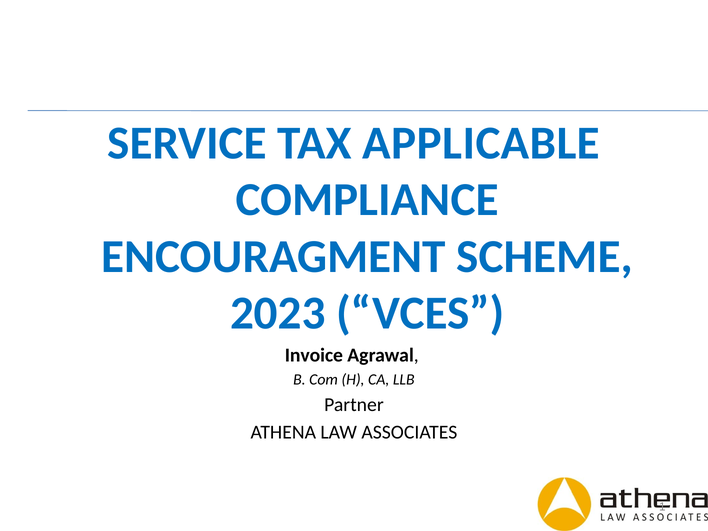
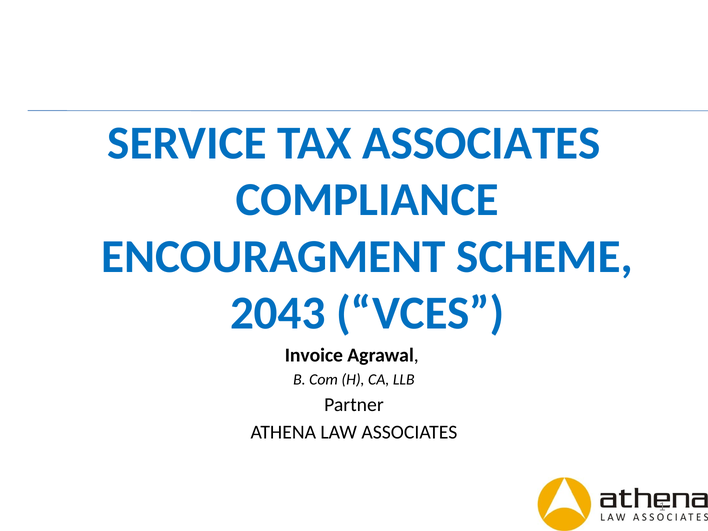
TAX APPLICABLE: APPLICABLE -> ASSOCIATES (481, 143)
2023: 2023 -> 2043 (278, 313)
